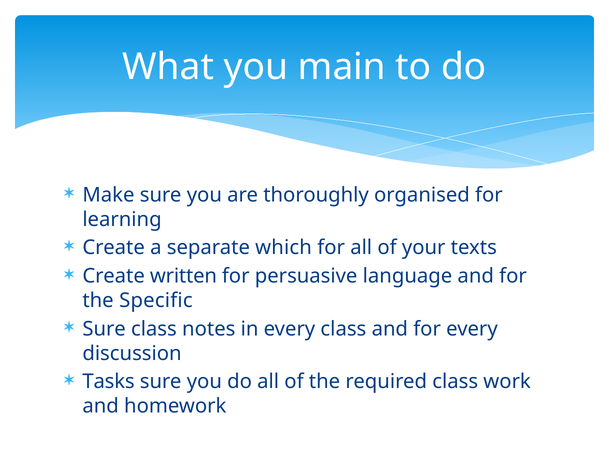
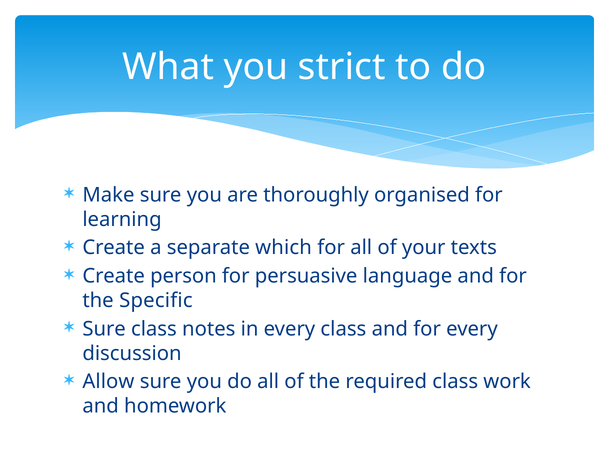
main: main -> strict (342, 67)
written: written -> person (183, 276)
Tasks: Tasks -> Allow (108, 382)
